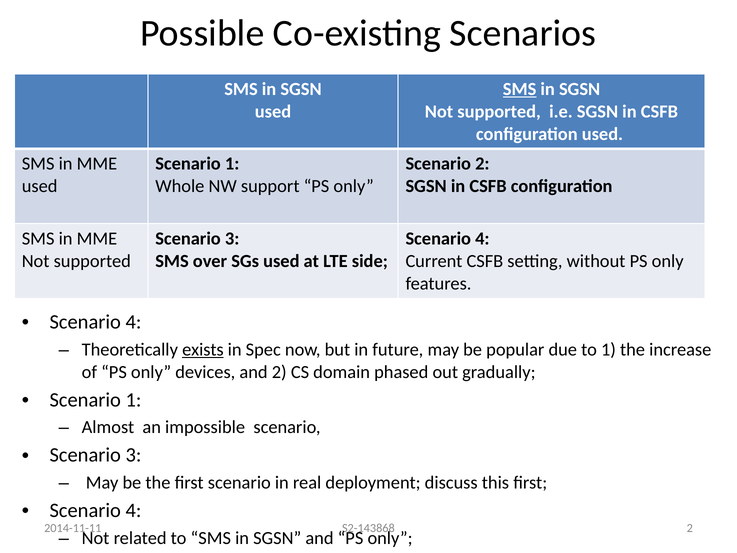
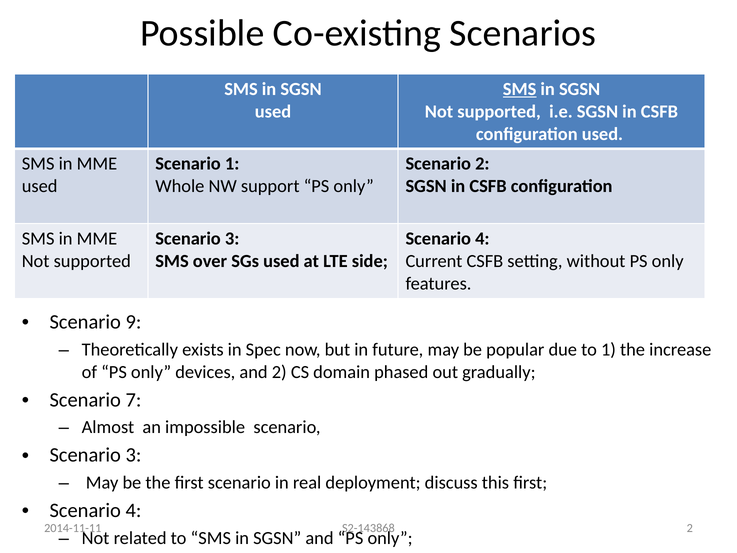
4: 4 -> 9 (133, 322)
exists underline: present -> none (203, 349)
1: 1 -> 7 (133, 400)
